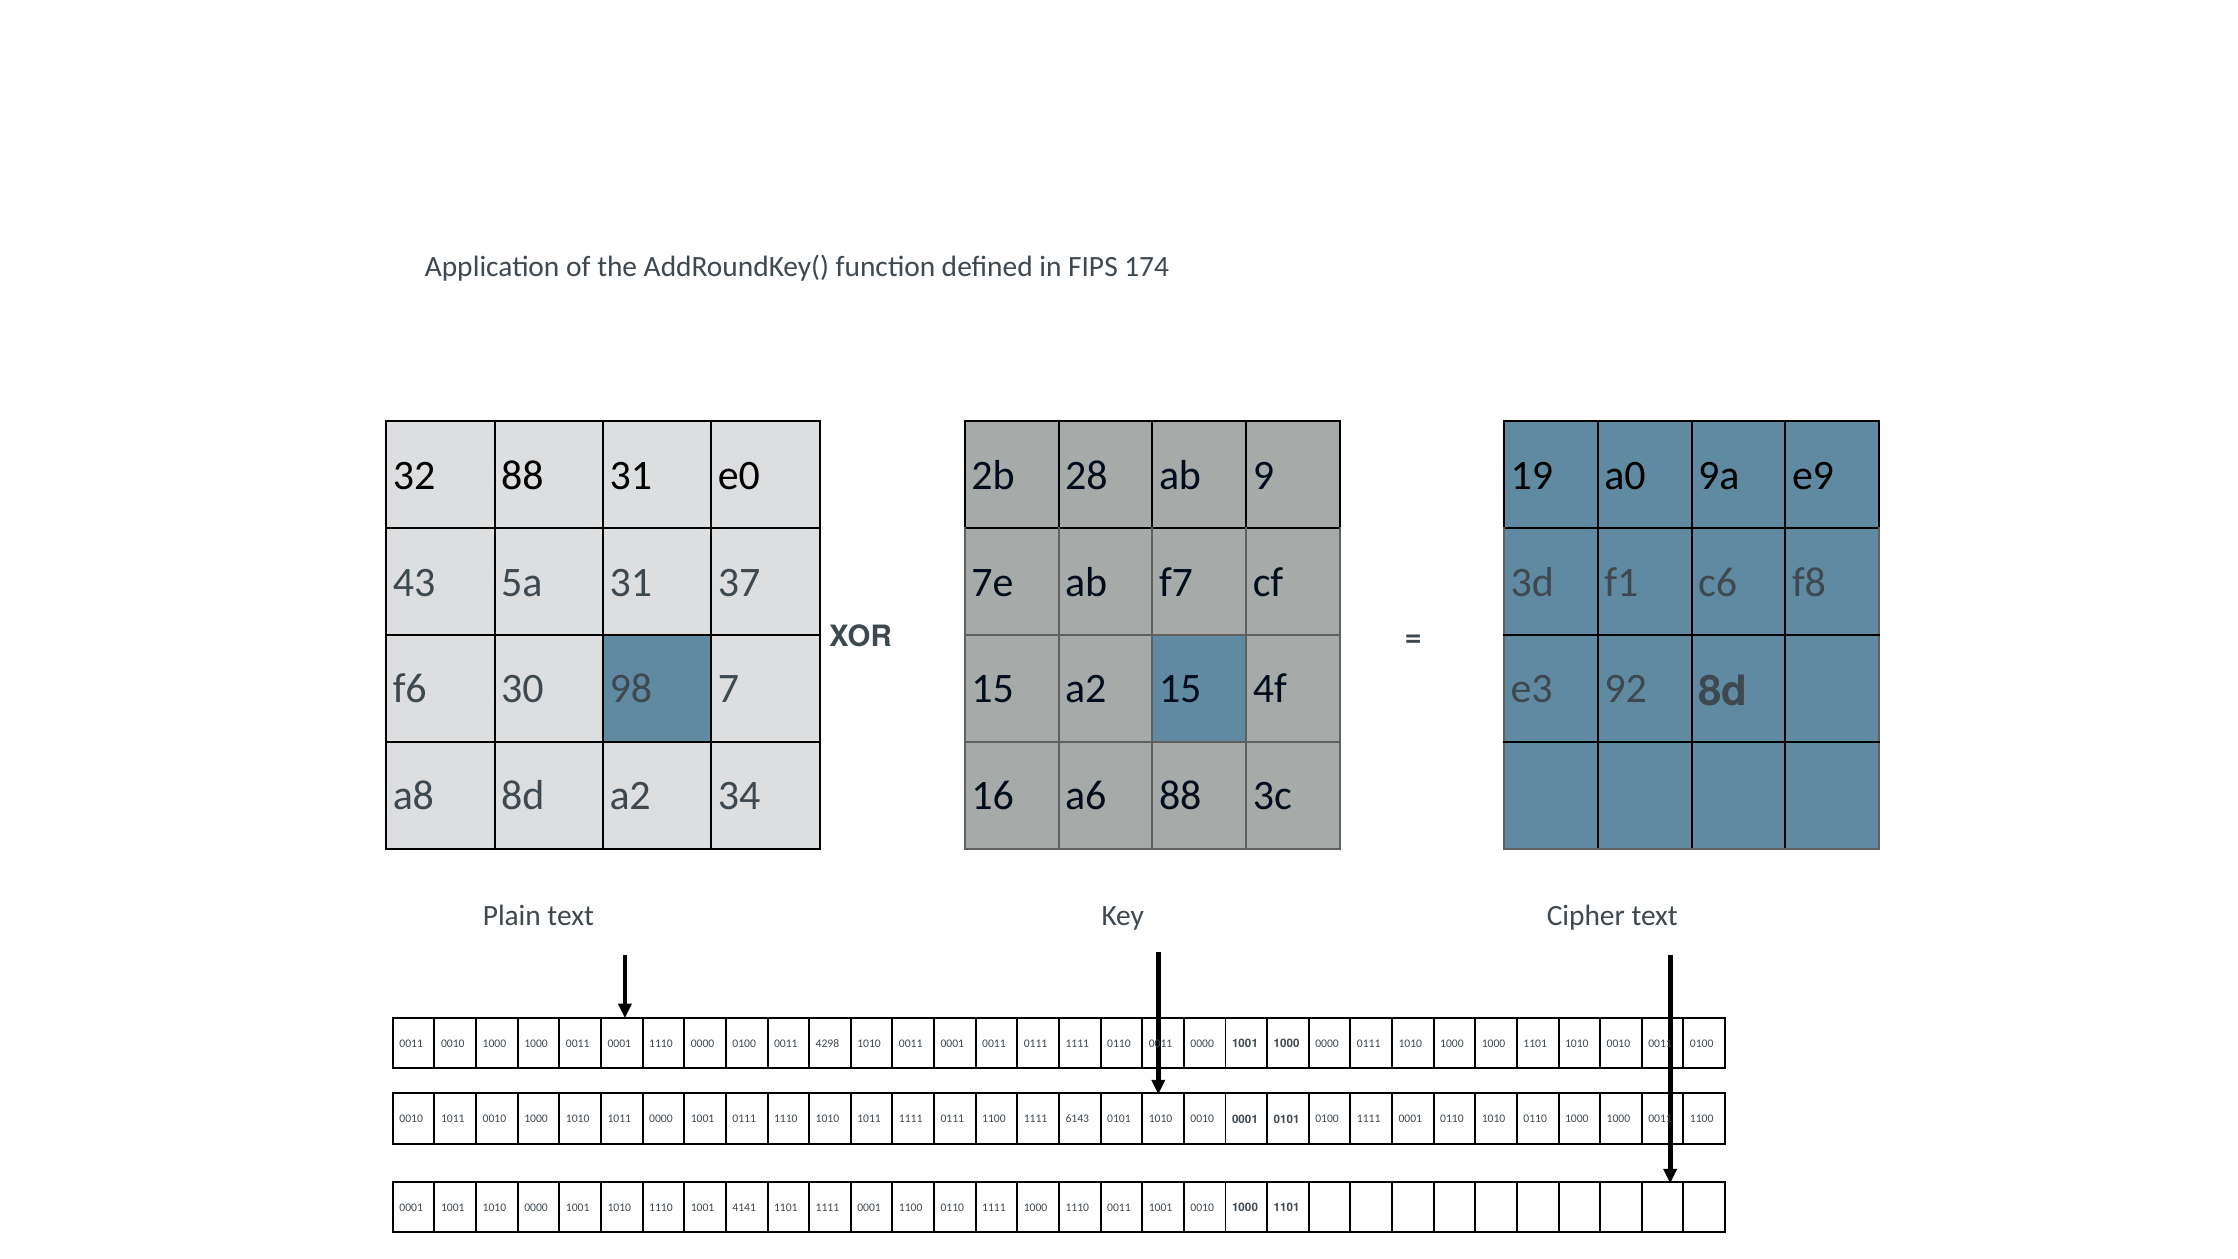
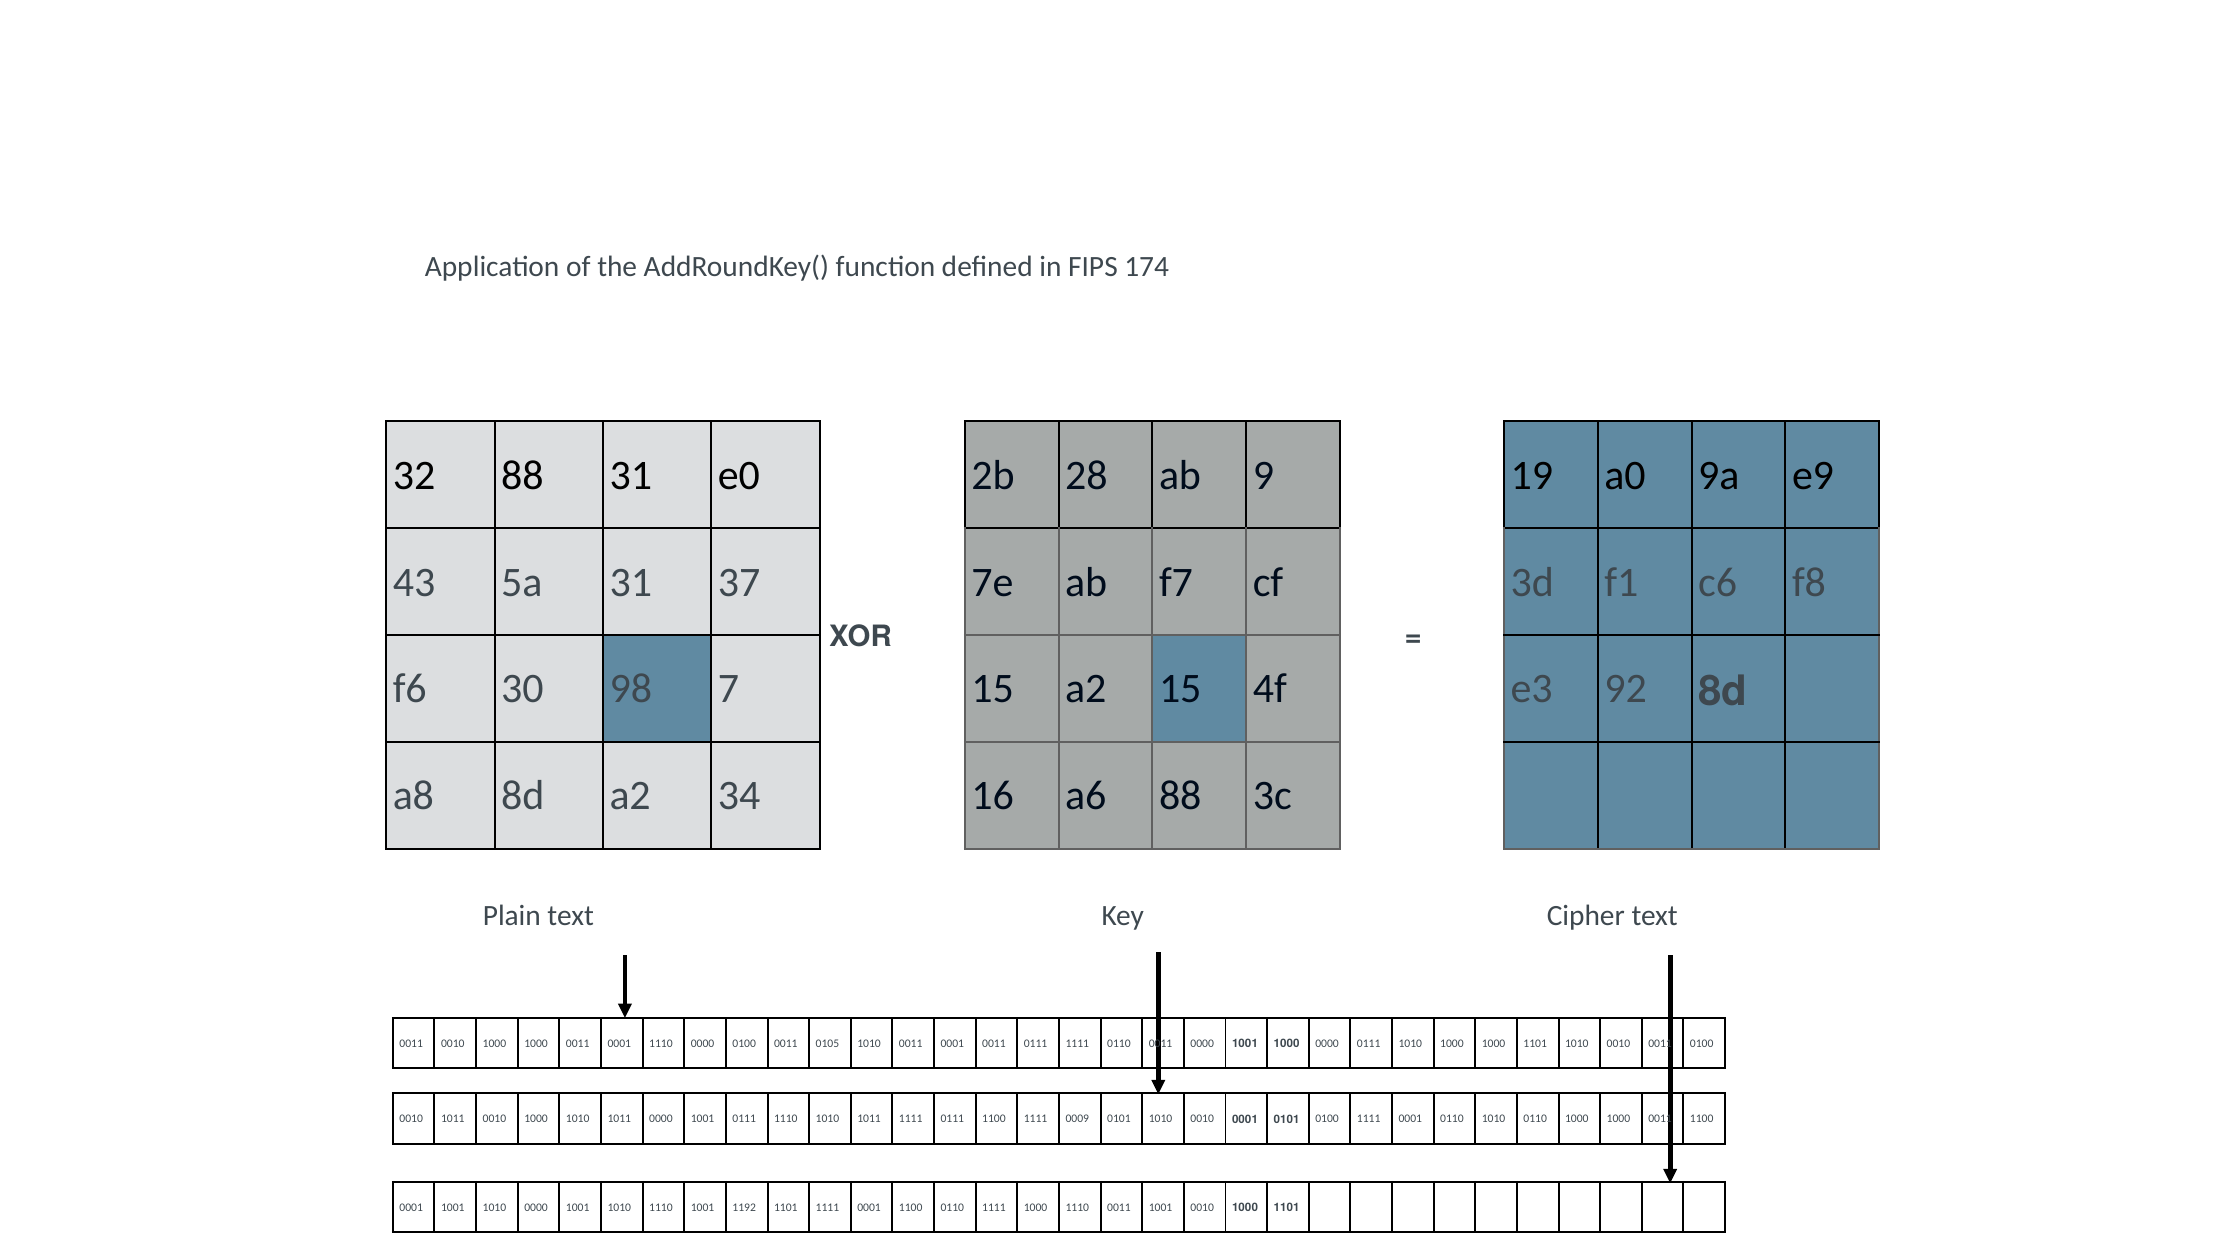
4298: 4298 -> 0105 (827, 1043)
6143: 6143 -> 0009 (1077, 1119)
4141: 4141 -> 1192 (744, 1207)
